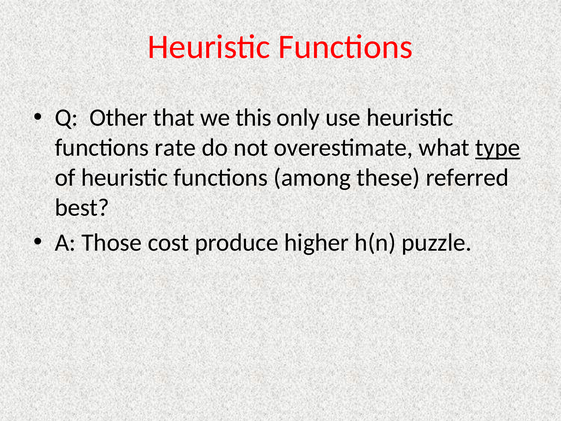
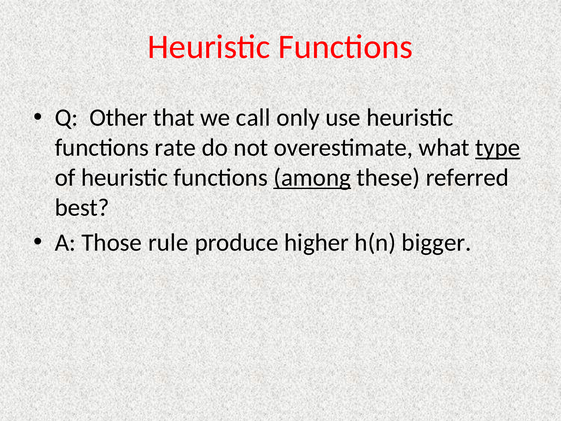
this: this -> call (253, 118)
among underline: none -> present (312, 178)
cost: cost -> rule (168, 242)
puzzle: puzzle -> bigger (437, 242)
